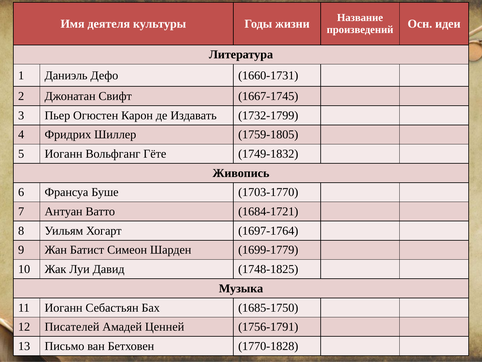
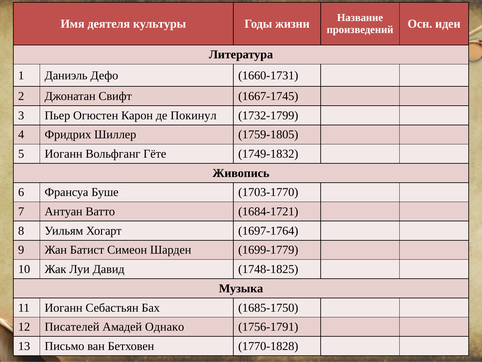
Издавать: Издавать -> Покинул (193, 115)
Ценней: Ценней -> Однако (165, 326)
